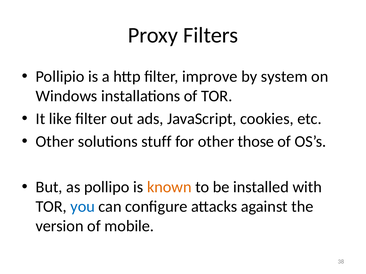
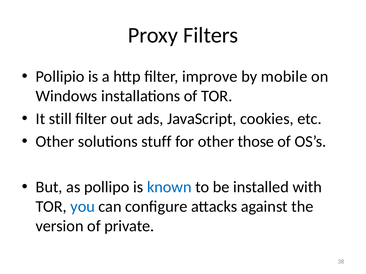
system: system -> mobile (284, 77)
like: like -> still (60, 119)
known colour: orange -> blue (169, 187)
mobile: mobile -> private (129, 226)
